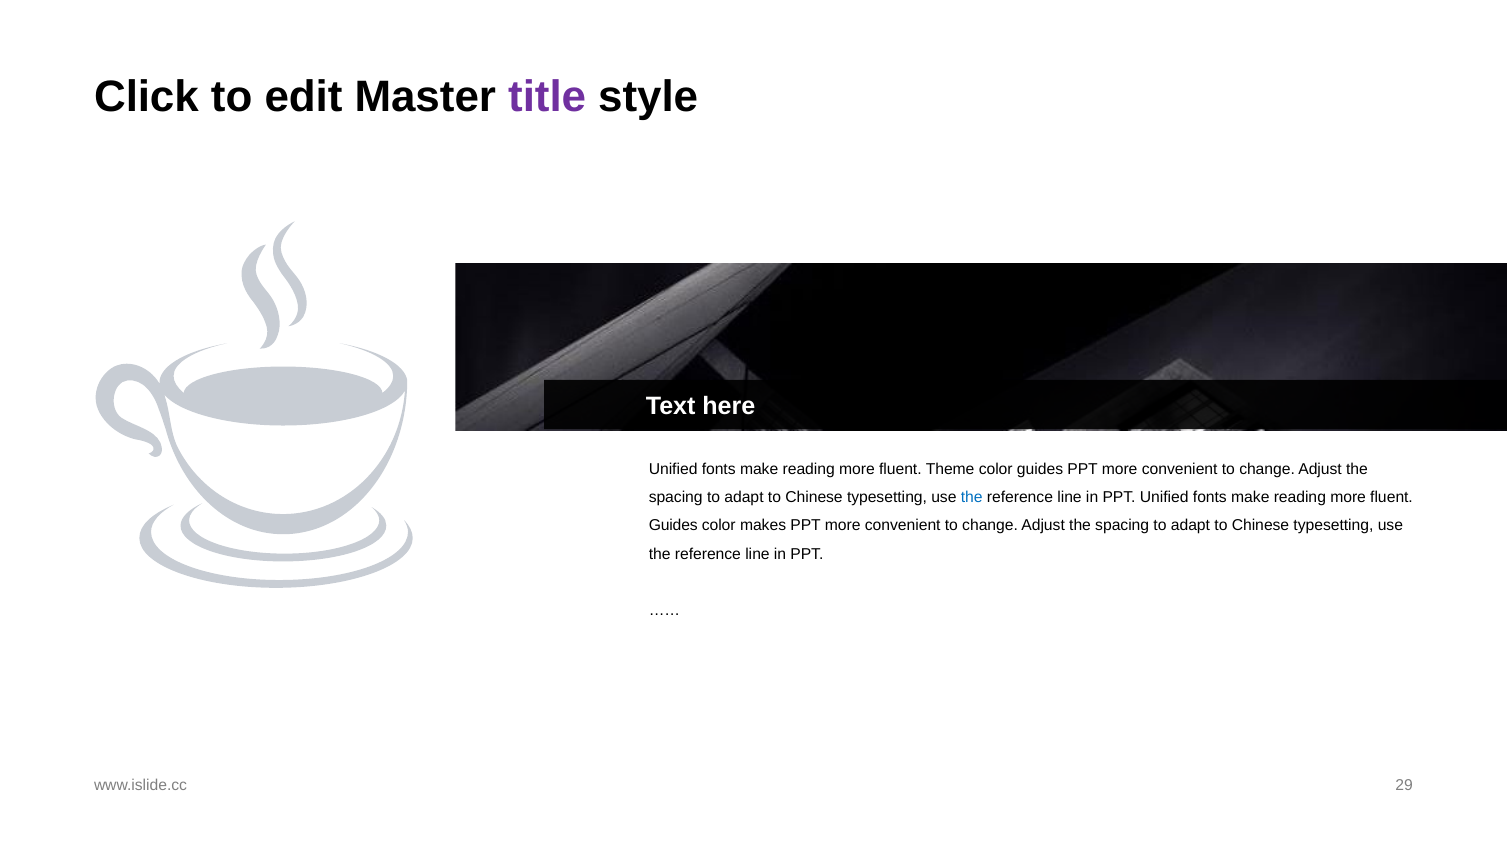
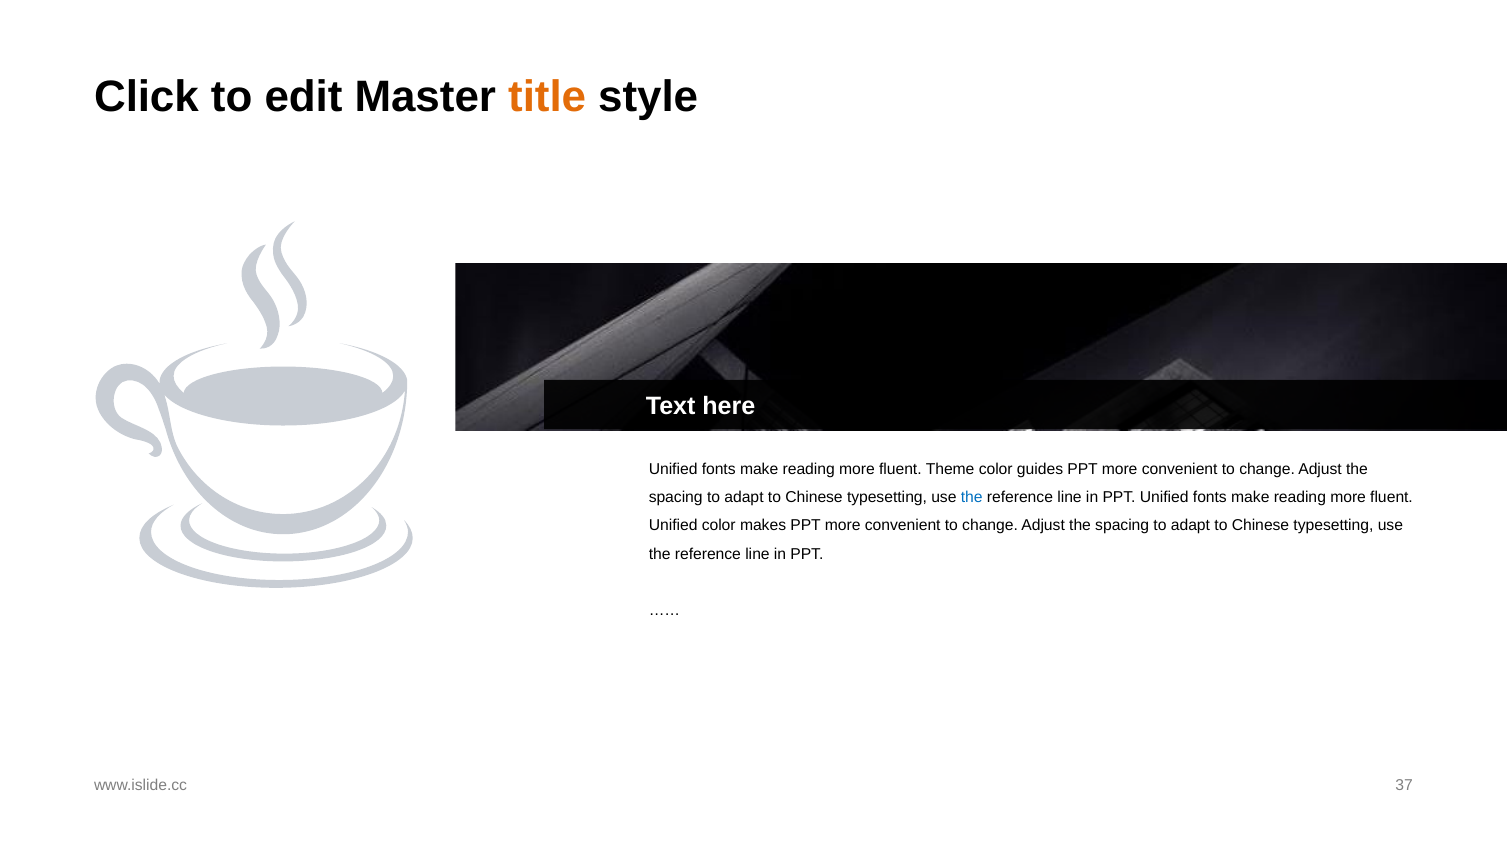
title colour: purple -> orange (547, 97)
Guides: Guides -> Unified (673, 525)
29: 29 -> 37 (1404, 785)
